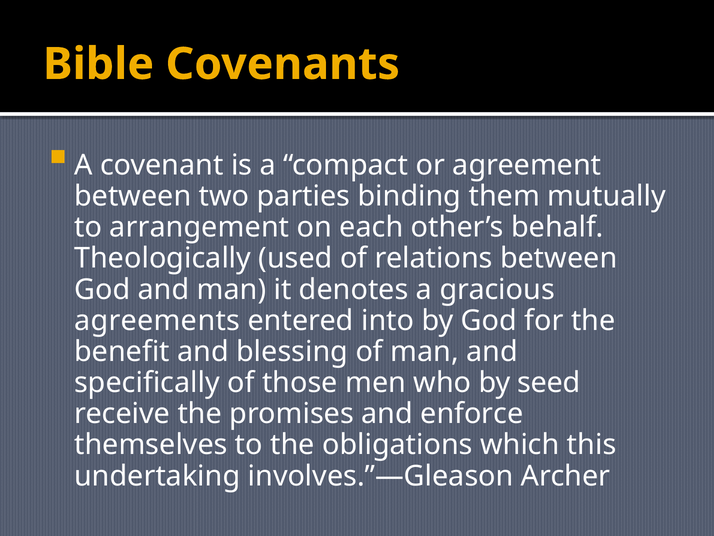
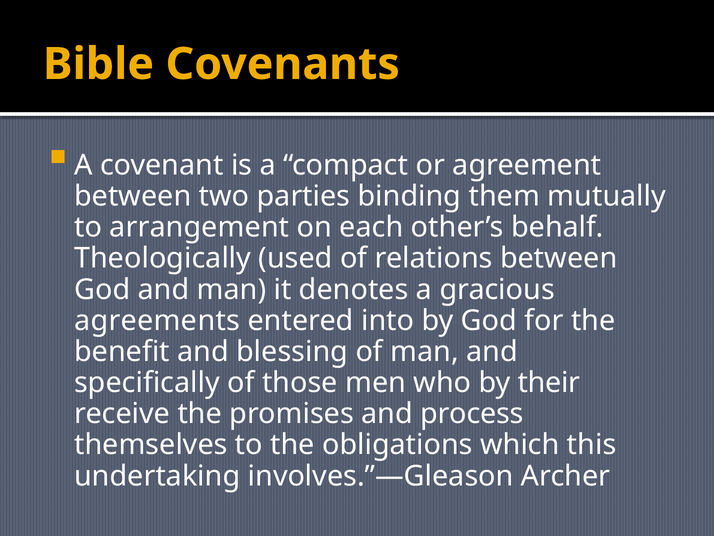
seed: seed -> their (549, 382)
enforce: enforce -> process (472, 414)
